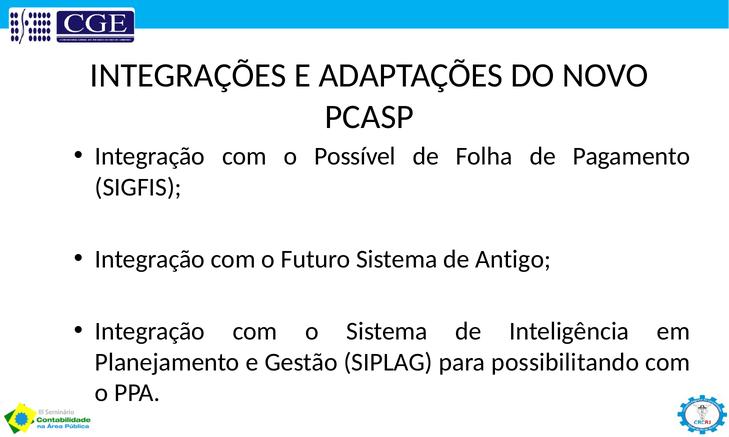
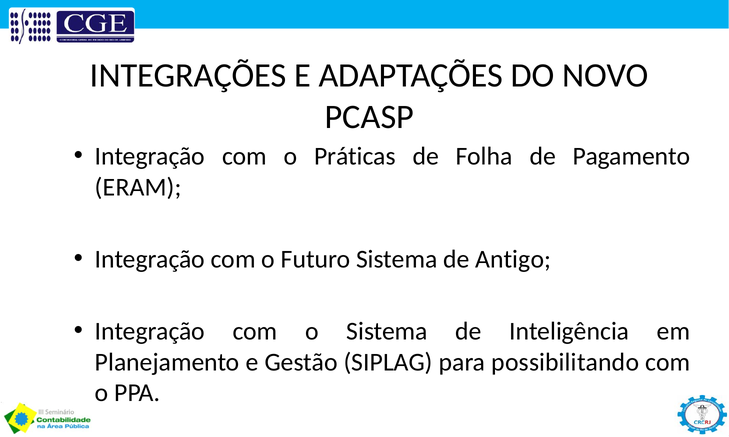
Possível: Possível -> Práticas (355, 157)
SIGFIS: SIGFIS -> ERAM (138, 187)
